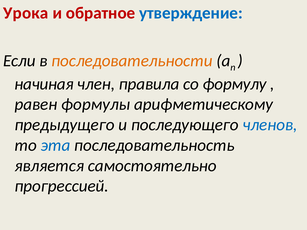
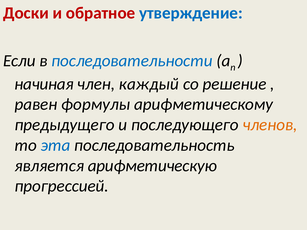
Урока: Урока -> Доски (26, 13)
последовательности colour: orange -> blue (132, 61)
правила: правила -> каждый (149, 84)
формулу: формулу -> решение (235, 84)
членов colour: blue -> orange (270, 125)
самостоятельно: самостоятельно -> арифметическую (152, 166)
